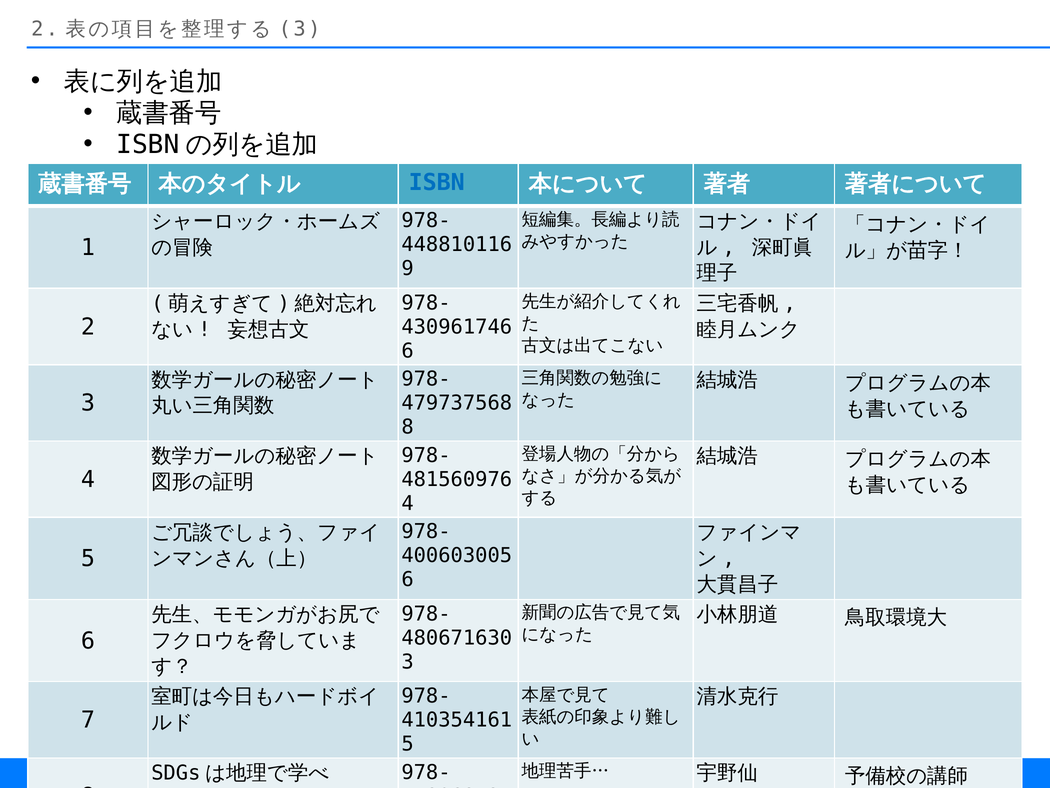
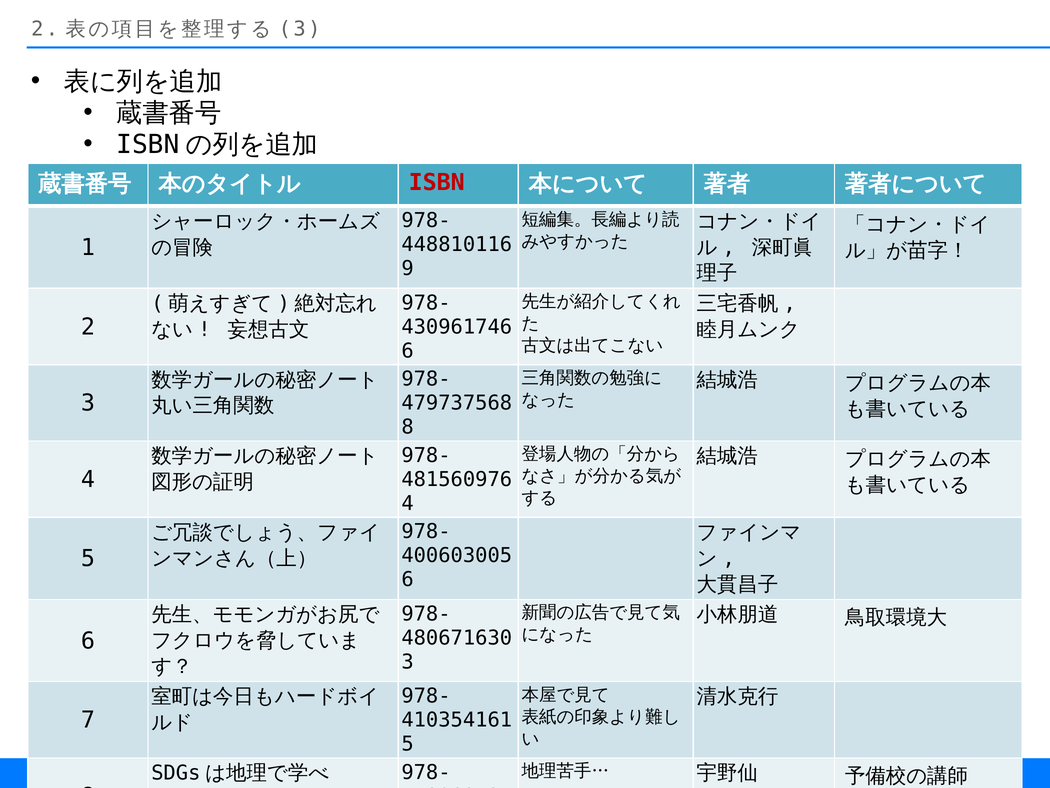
ISBN colour: blue -> red (437, 183)
